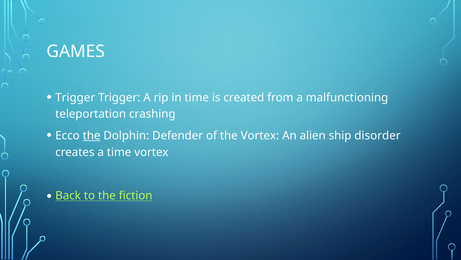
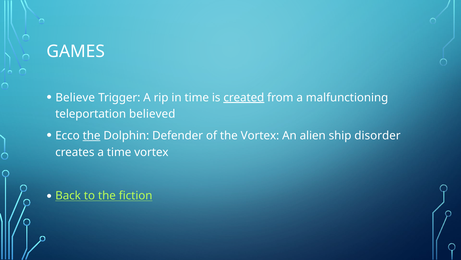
Trigger: Trigger -> Believe (75, 97)
created underline: none -> present (244, 97)
crashing: crashing -> believed (152, 114)
